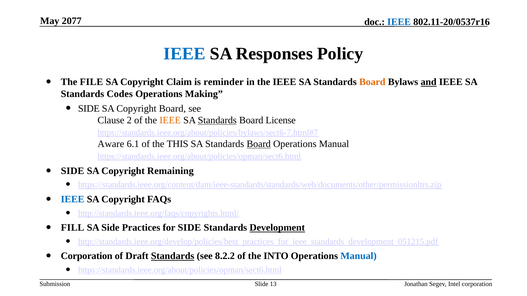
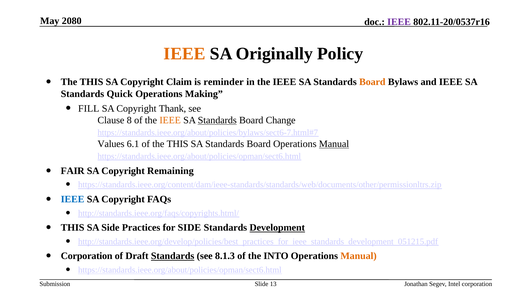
2077: 2077 -> 2080 (72, 21)
IEEE colour: blue -> purple (399, 22)
IEEE colour: blue -> orange (185, 54)
Responses: Responses -> Originally (274, 54)
FILE: FILE -> THIS (91, 82)
and underline: present -> none (429, 82)
Codes: Codes -> Quick (120, 94)
SIDE: SIDE -> FILL (89, 109)
Copyright Board: Board -> Thank (173, 109)
2: 2 -> 8 (129, 120)
License: License -> Change (281, 120)
Aware: Aware -> Values (111, 144)
Board underline: present -> none (259, 144)
Manual underline: none -> present (334, 144)
SIDE: SIDE -> FAIR (73, 171)
FILL: FILL -> THIS (73, 228)
8.2.2: 8.2.2 -> 8.1.3 (225, 256)
Manual colour: blue -> orange (359, 256)
